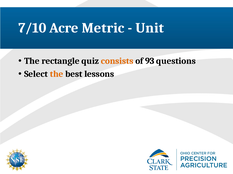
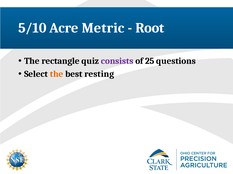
7/10: 7/10 -> 5/10 (32, 28)
Unit: Unit -> Root (150, 28)
consists colour: orange -> purple (117, 61)
93: 93 -> 25 (150, 61)
lessons: lessons -> resting (99, 74)
